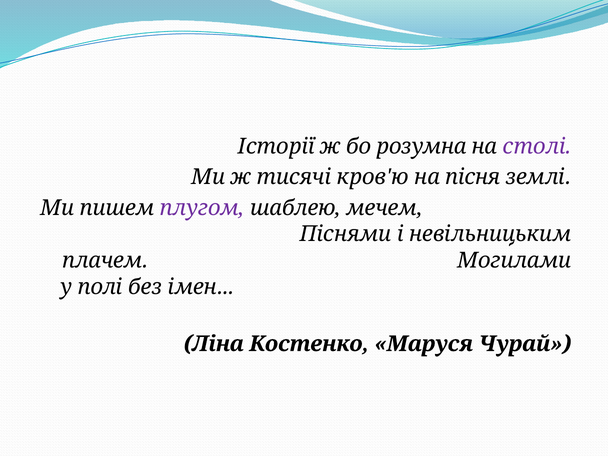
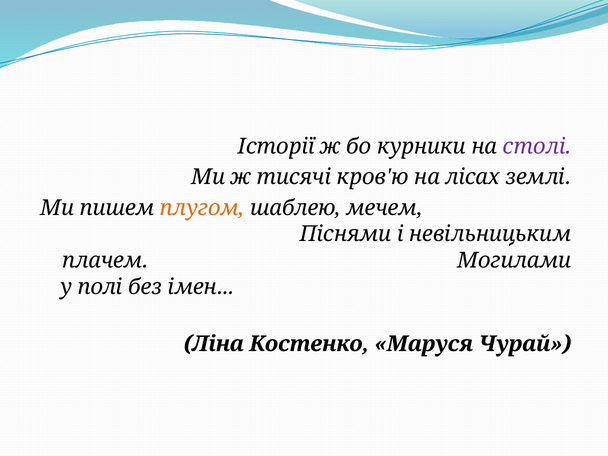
розумна: розумна -> курники (422, 146)
пісня: пісня -> лісах (473, 177)
плугом colour: purple -> orange (202, 208)
